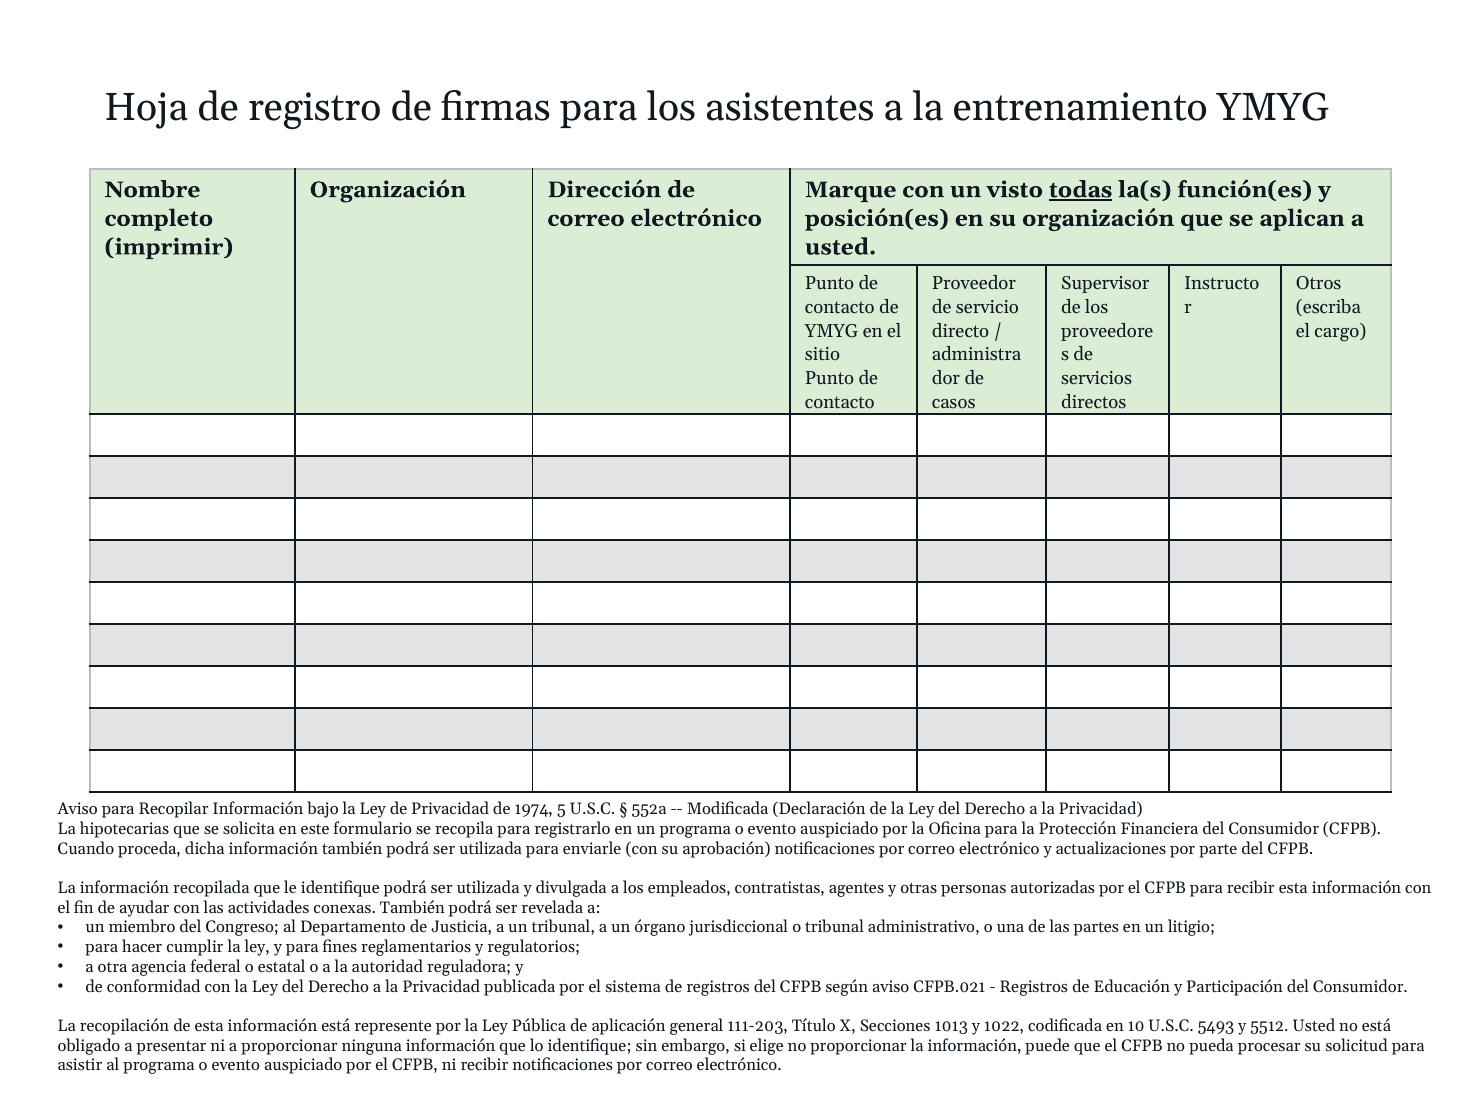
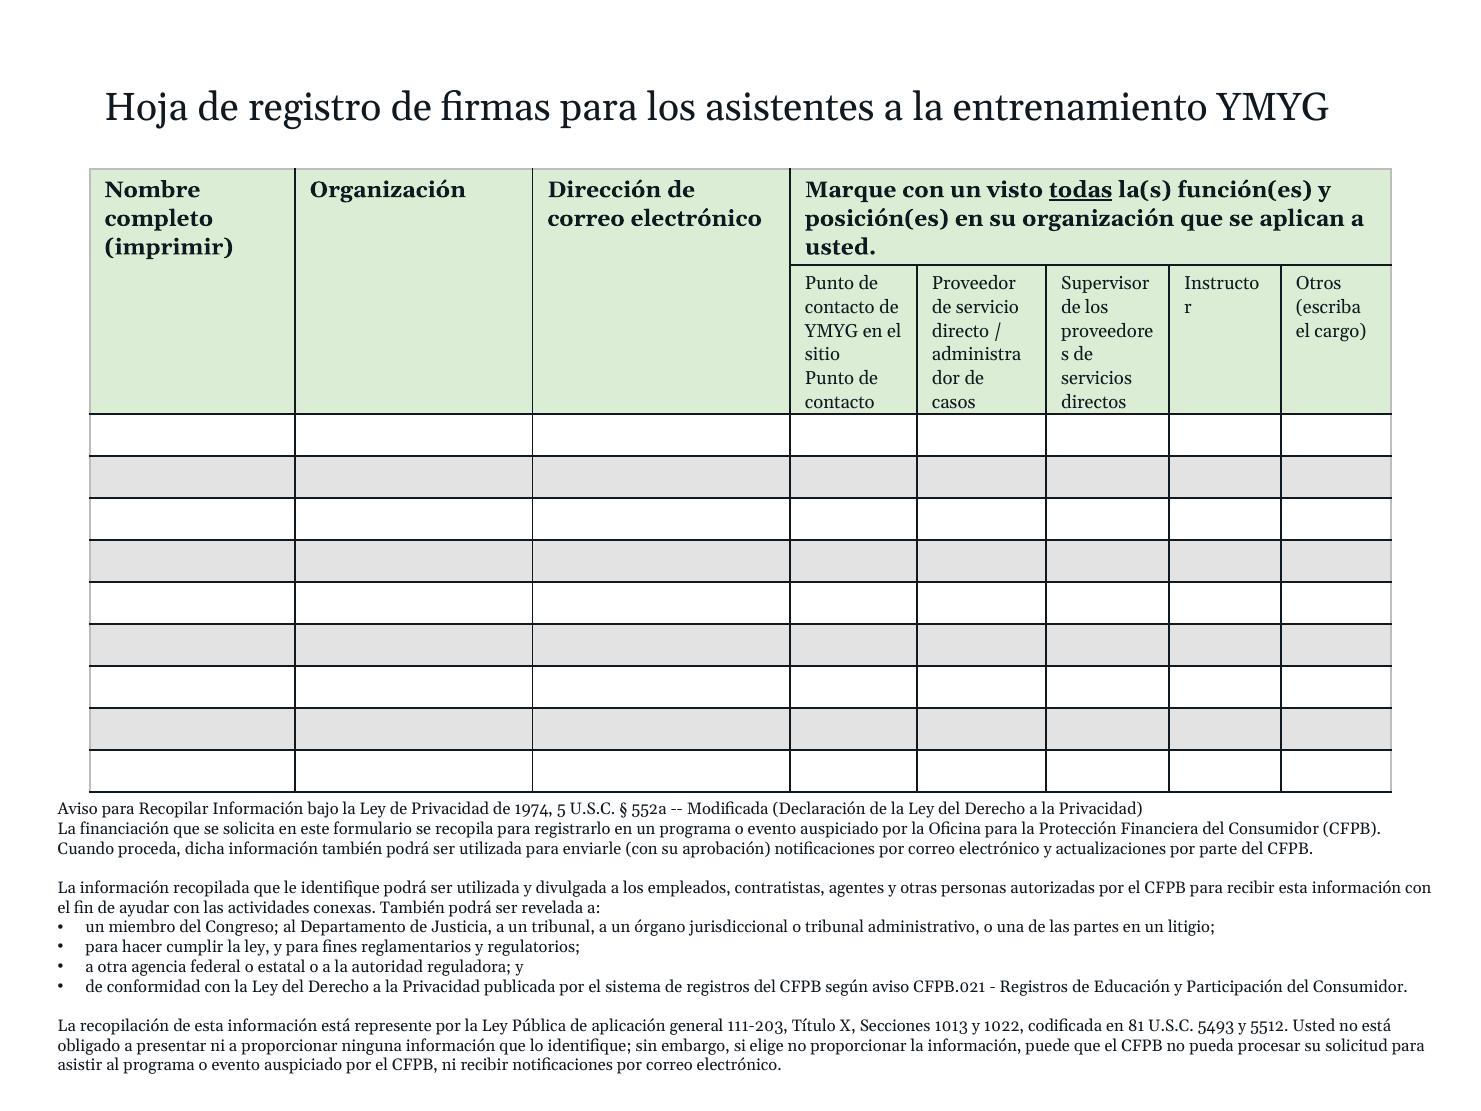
hipotecarias: hipotecarias -> financiación (125, 829)
10: 10 -> 81 (1136, 1026)
